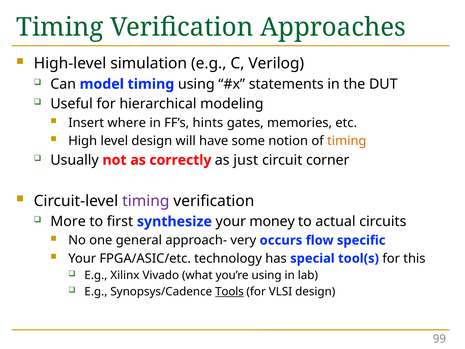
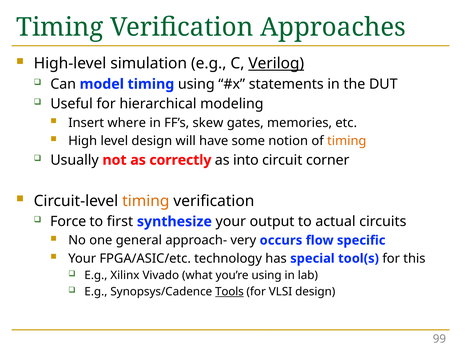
Verilog underline: none -> present (276, 63)
hints: hints -> skew (208, 123)
just: just -> into (246, 160)
timing colour: purple -> orange (146, 201)
More: More -> Force (68, 221)
money: money -> output (272, 221)
